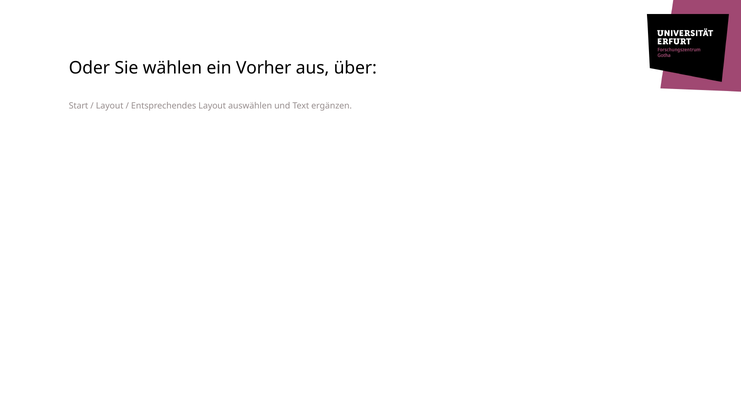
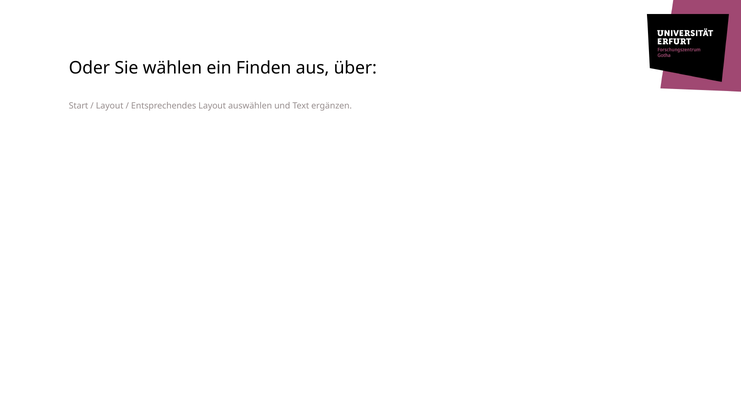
Vorher: Vorher -> Finden (264, 68)
